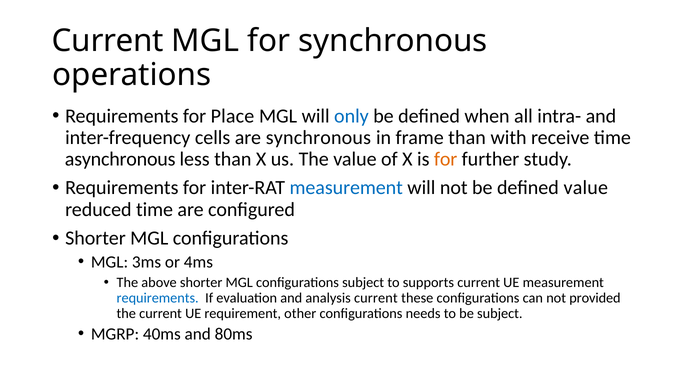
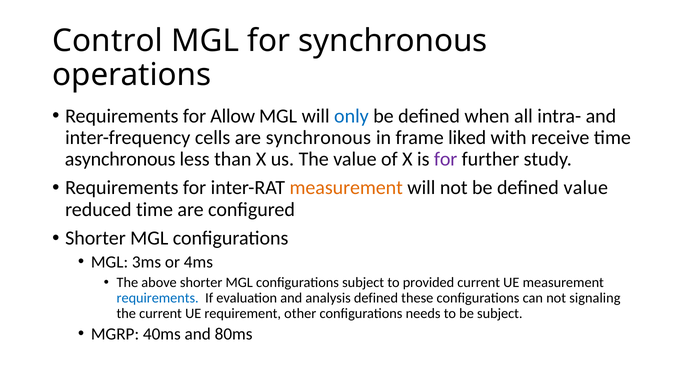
Current: Current -> Control (108, 41)
Place: Place -> Allow (233, 116)
frame than: than -> liked (467, 138)
for colour: orange -> purple (446, 159)
measurement colour: blue -> orange (346, 188)
supports: supports -> provided (428, 282)
analysis current: current -> defined (376, 298)
provided: provided -> signaling (595, 298)
